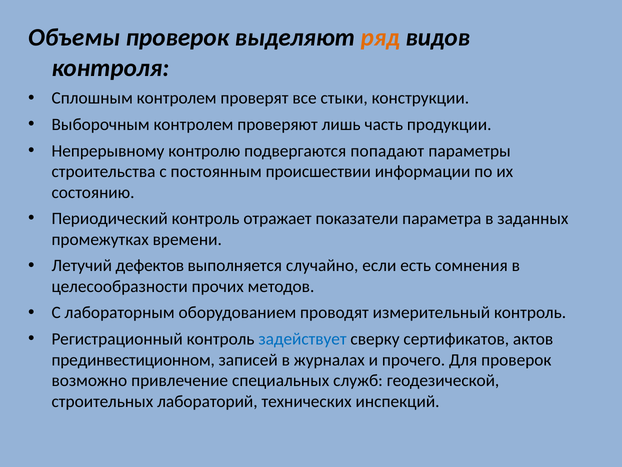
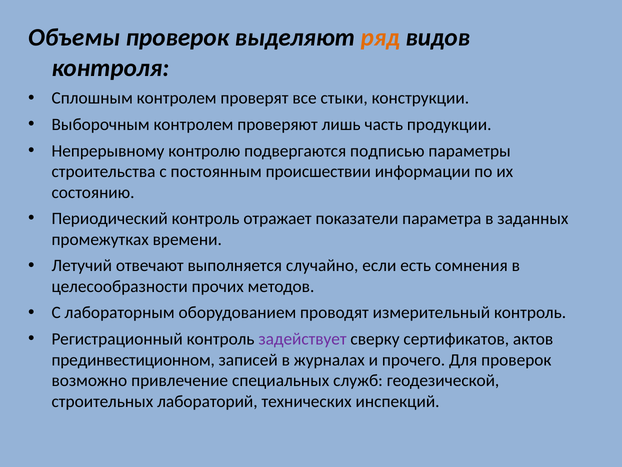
попадают: попадают -> подписью (387, 151)
дефектов: дефектов -> отвечают (150, 265)
задействует colour: blue -> purple (303, 339)
